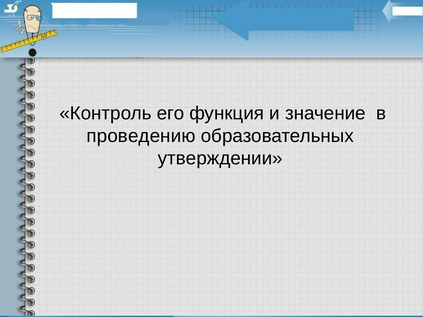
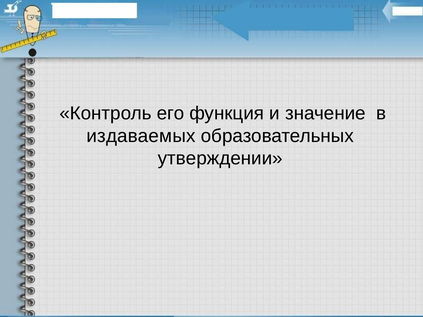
проведению: проведению -> издаваемых (141, 136)
